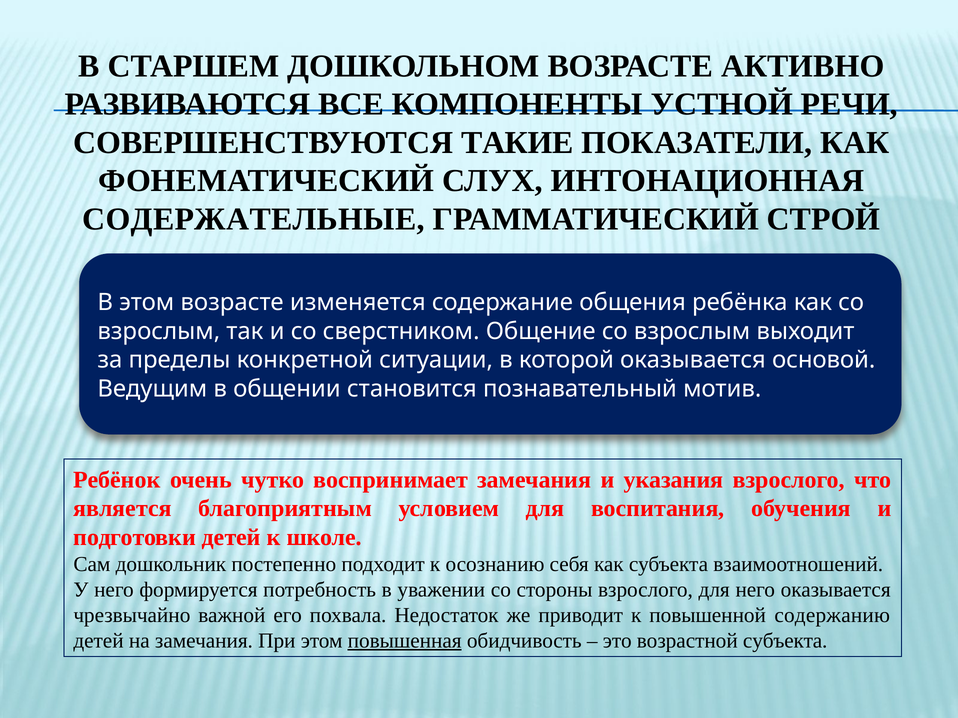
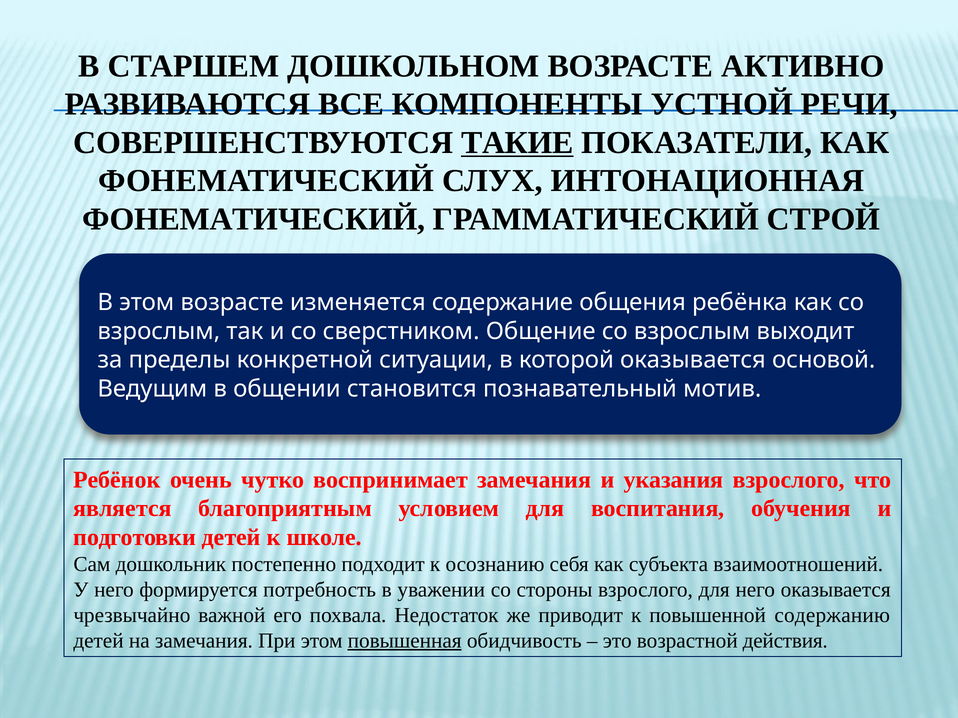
ТАКИЕ underline: none -> present (517, 143)
СОДЕРЖАТЕЛЬНЫЕ: СОДЕРЖАТЕЛЬНЫЕ -> ФОНЕМАТИЧЕСКИЙ (254, 219)
возрастной субъекта: субъекта -> действия (785, 641)
